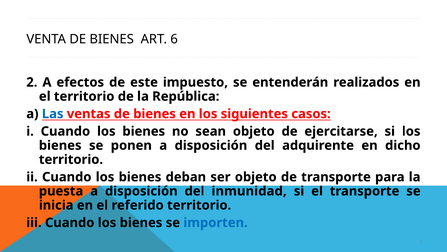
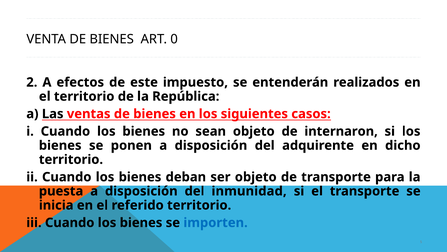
6: 6 -> 0 (174, 39)
Las colour: blue -> black (53, 114)
ejercitarse: ejercitarse -> internaron (341, 131)
